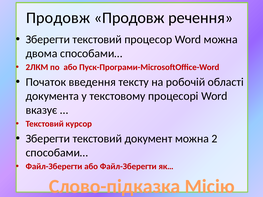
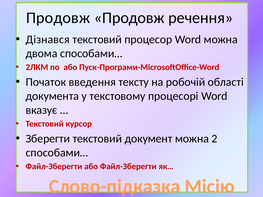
Зберегти: Зберегти -> Дізнався (48, 39)
